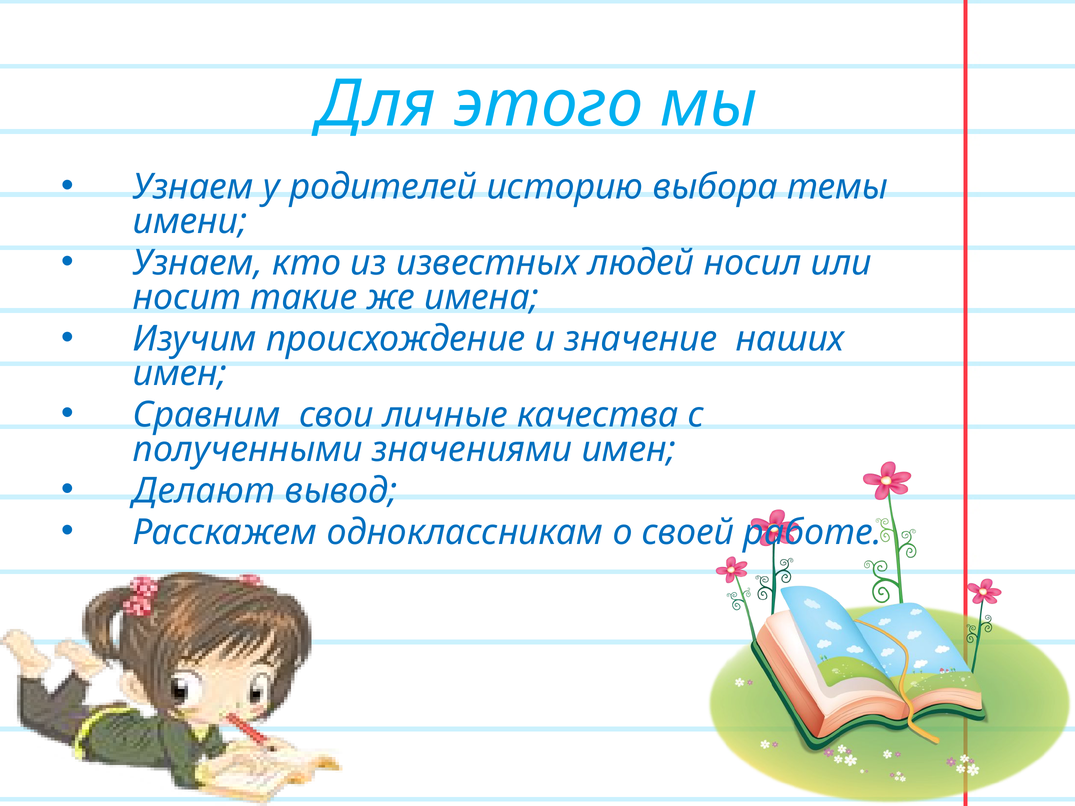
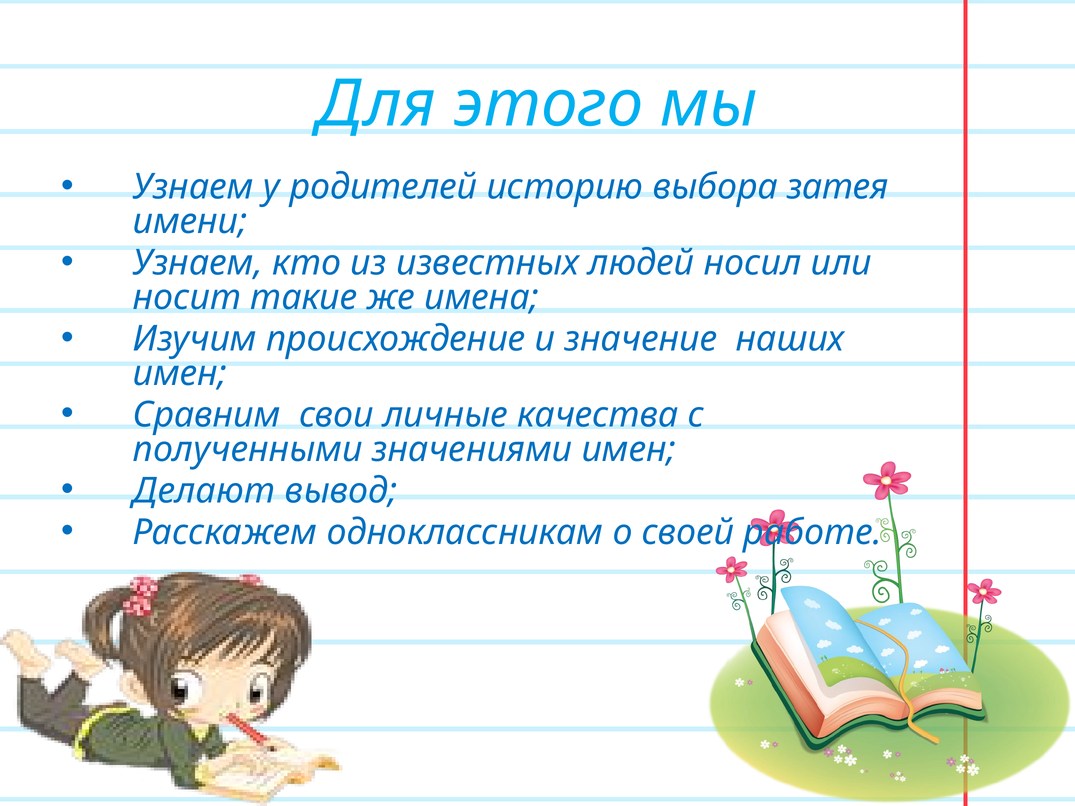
темы: темы -> затея (838, 187)
